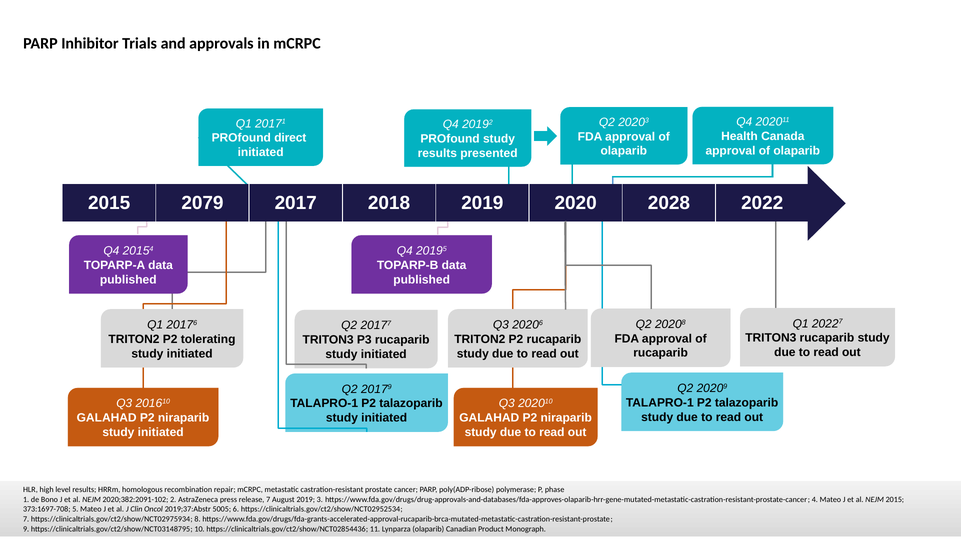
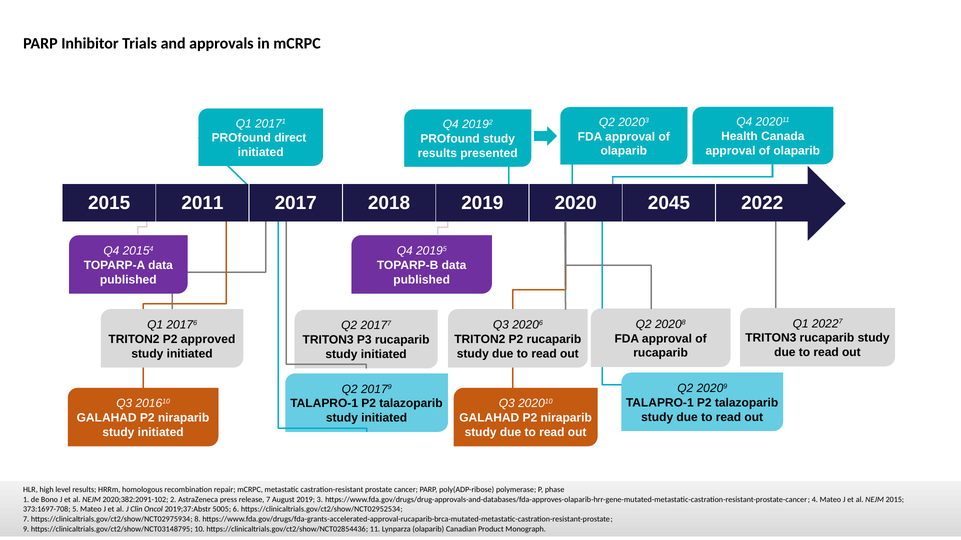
2079: 2079 -> 2011 (202, 203)
2028: 2028 -> 2045 (669, 203)
tolerating: tolerating -> approved (208, 339)
